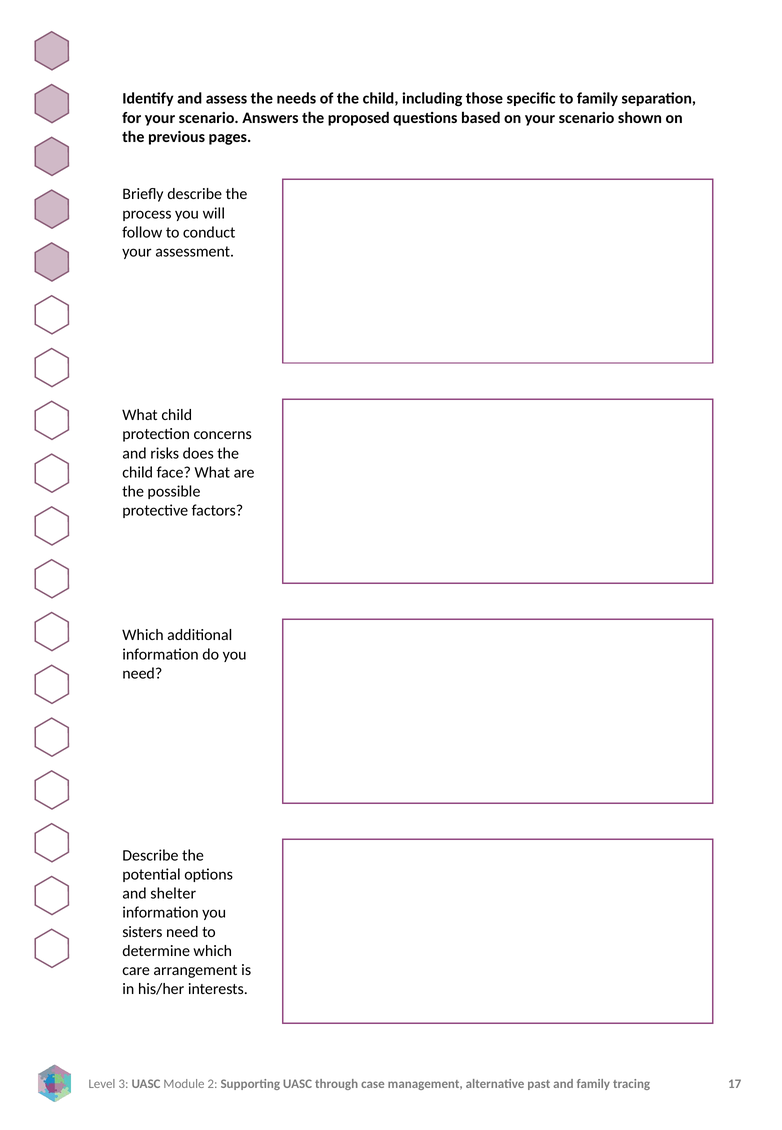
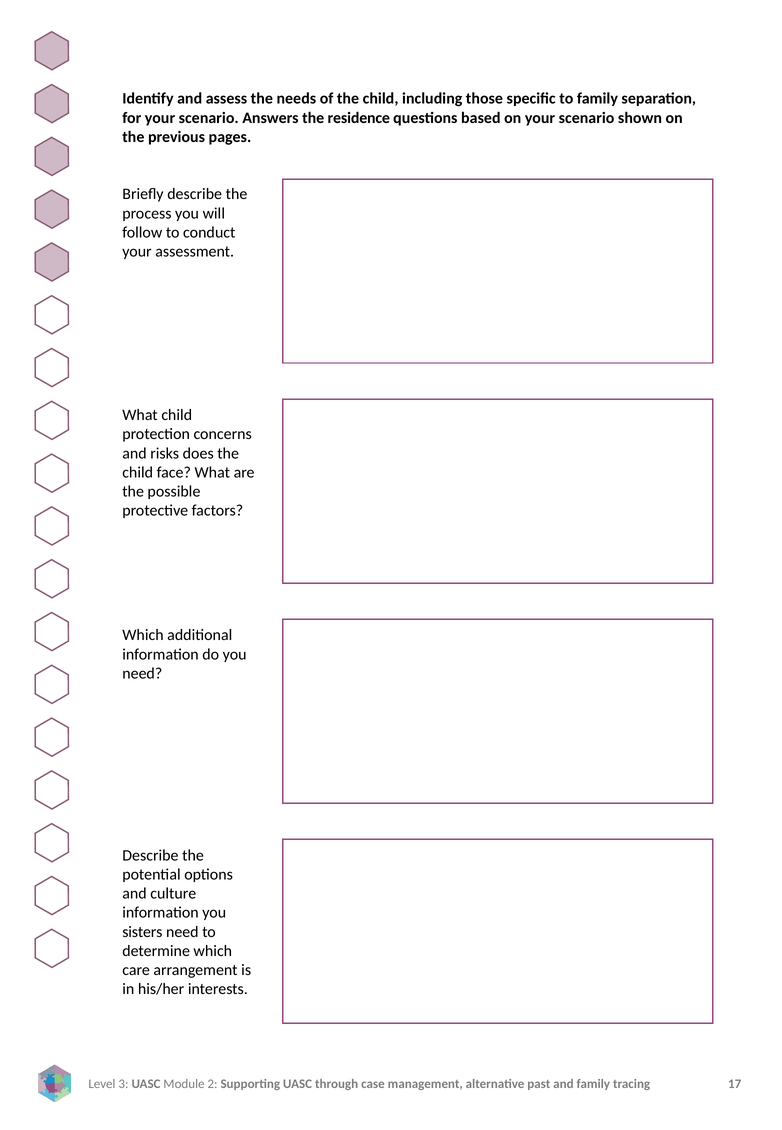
proposed: proposed -> residence (359, 118)
shelter: shelter -> culture (173, 893)
